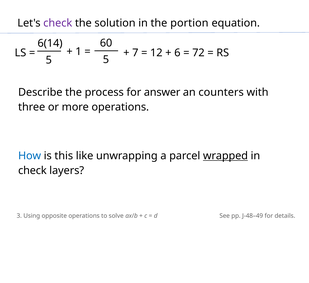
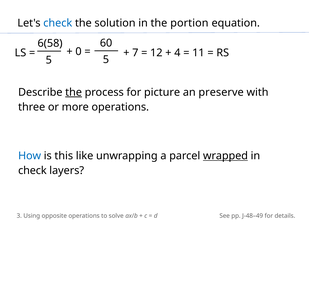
check colour: purple -> blue (58, 23)
6(14: 6(14 -> 6(58 (50, 43)
1: 1 -> 0 (78, 51)
6: 6 -> 4 (177, 53)
72: 72 -> 11 (198, 53)
the underline: none -> present (74, 92)
answer: answer -> picture (162, 92)
counters: counters -> preserve (221, 92)
